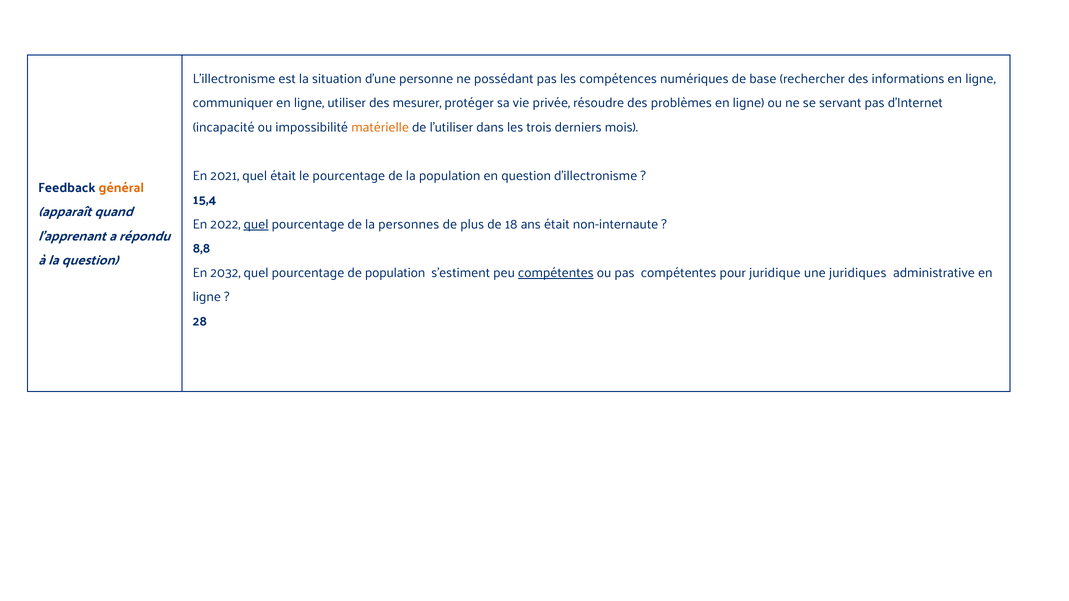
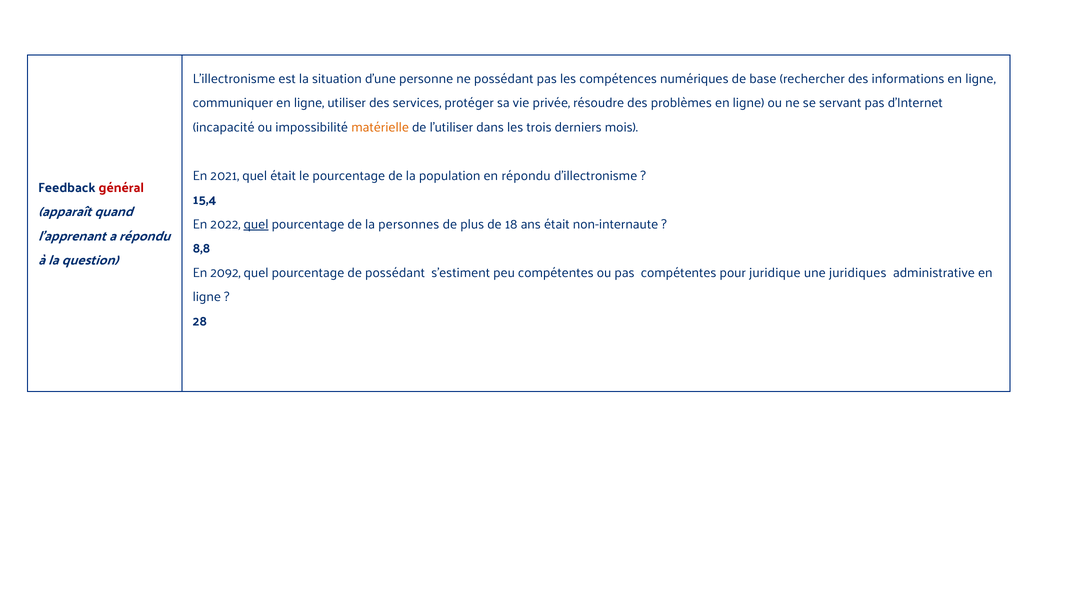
mesurer: mesurer -> services (417, 103)
en question: question -> répondu (526, 176)
général colour: orange -> red (121, 188)
2032: 2032 -> 2092 (225, 273)
de population: population -> possédant (395, 273)
compétentes underline: present -> none (556, 273)
